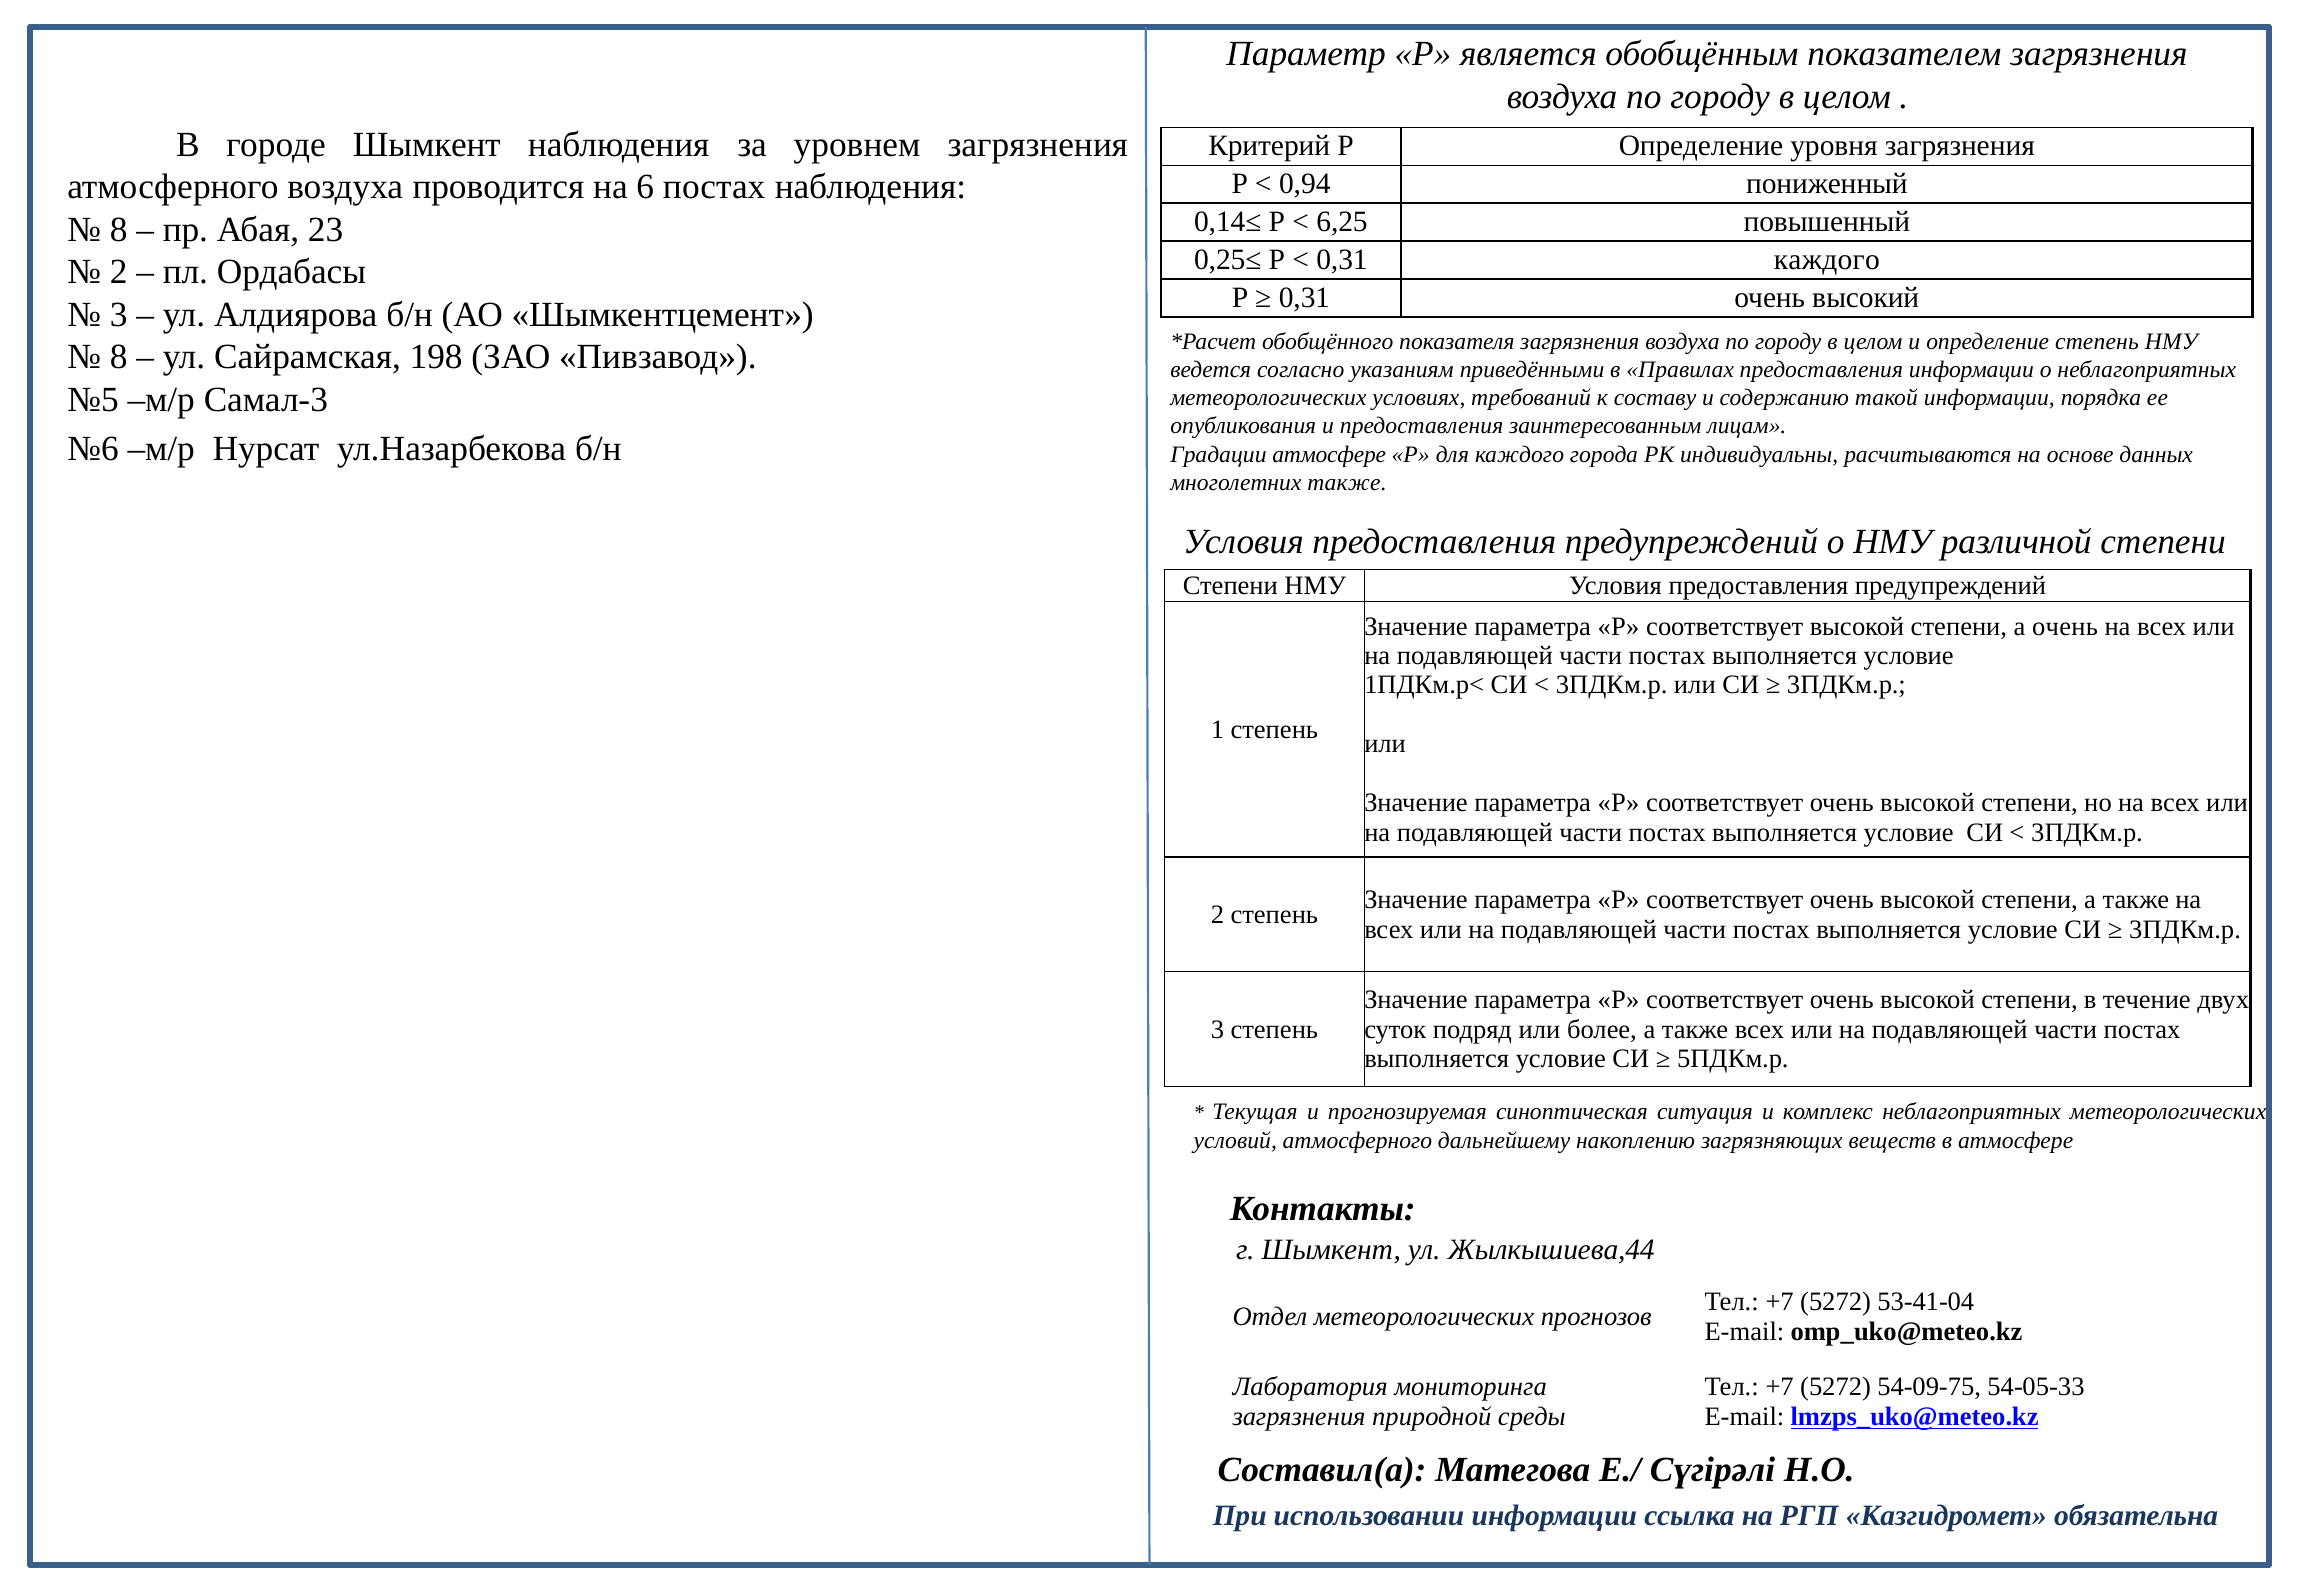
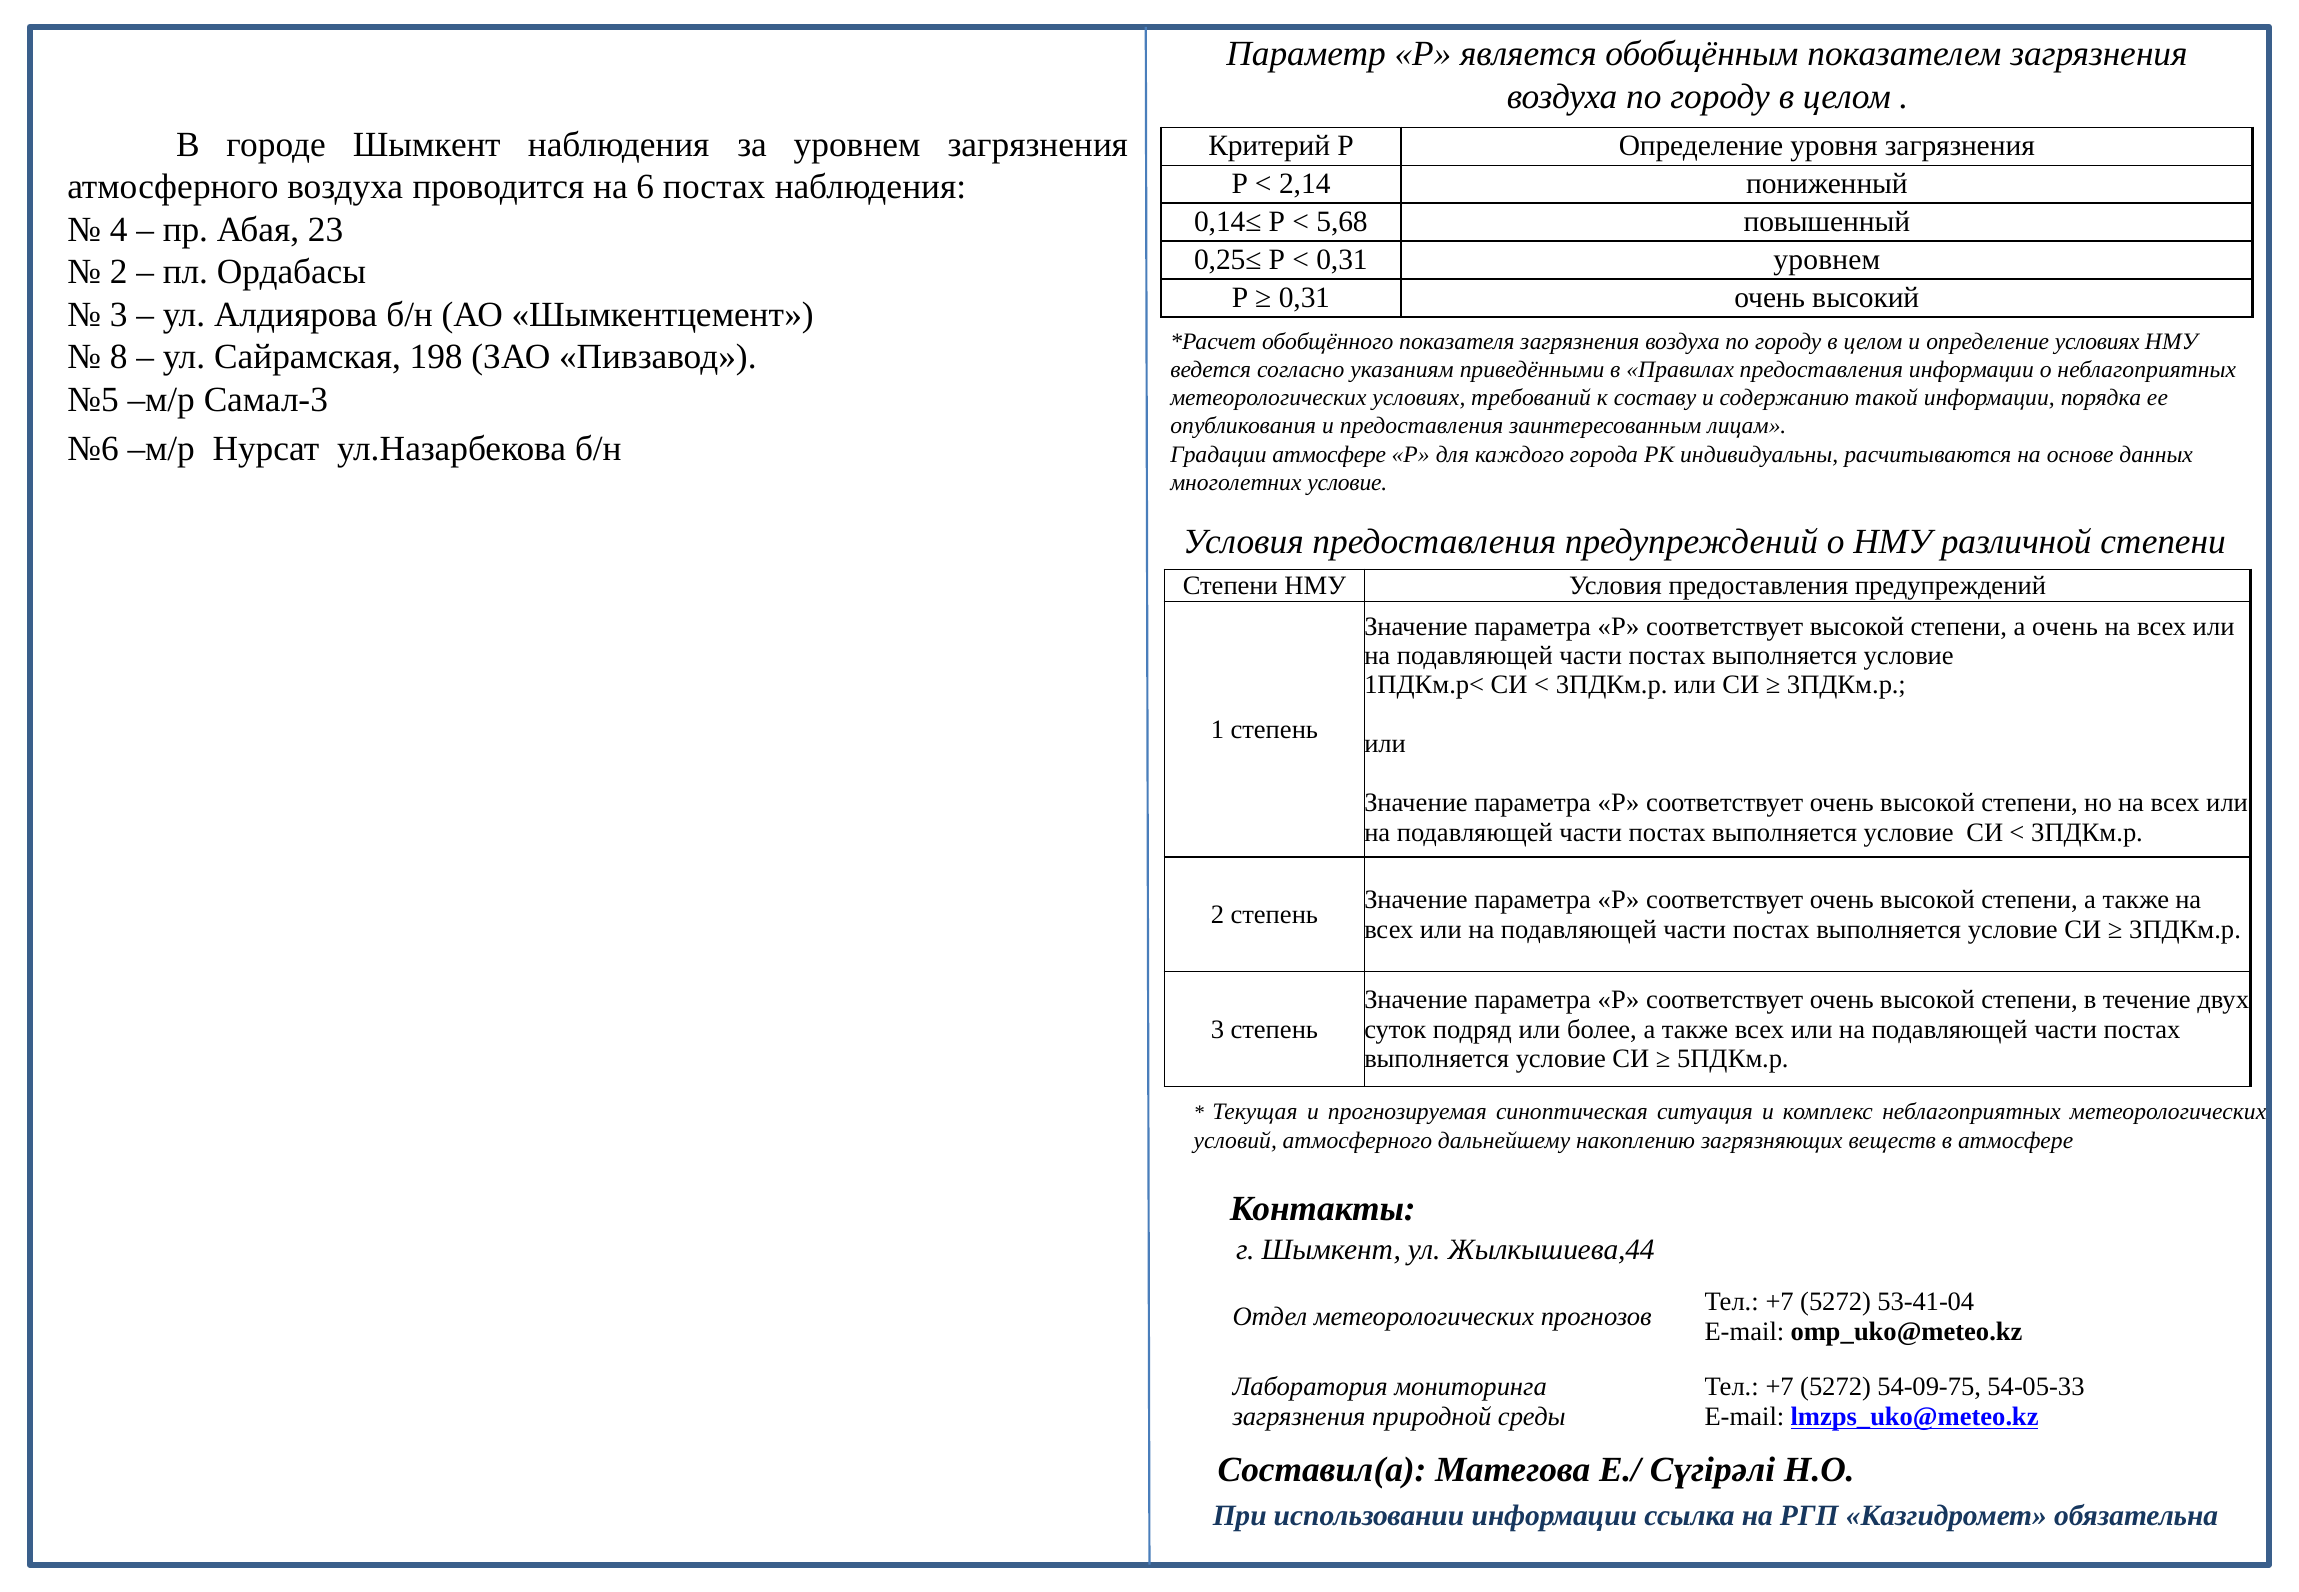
0,94: 0,94 -> 2,14 (1305, 184)
6,25: 6,25 -> 5,68 (1342, 222)
8: 8 -> 4 (119, 230)
0,31 каждого: каждого -> уровнем (1827, 260)
определение степень: степень -> условиях (2097, 341)
многолетних также: также -> условие (1347, 483)
